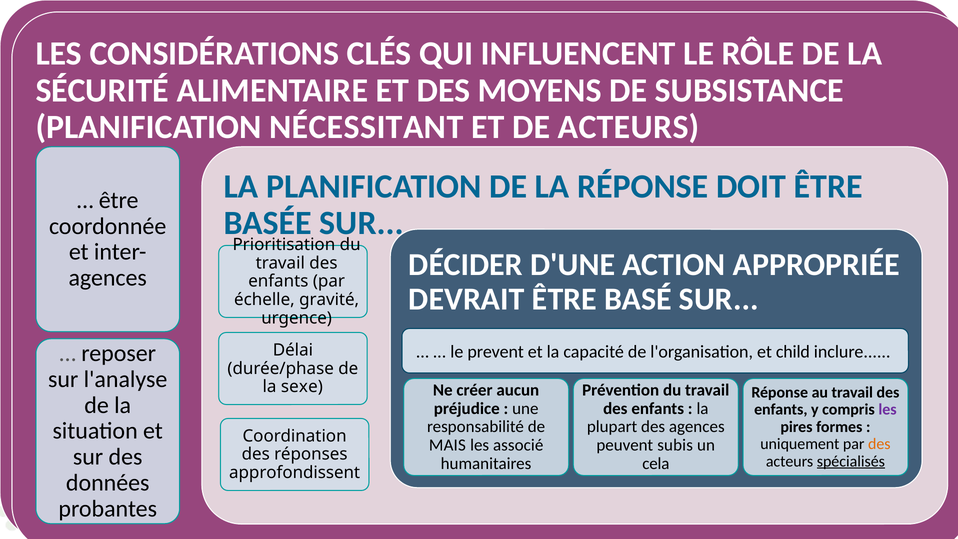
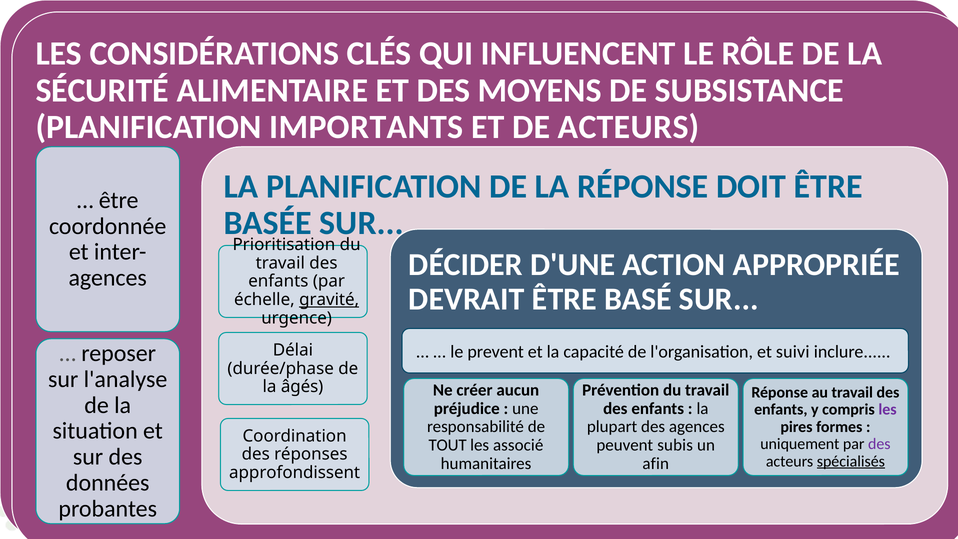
NÉCESSITANT: NÉCESSITANT -> IMPORTANTS (366, 127)
gravité underline: none -> present (329, 300)
et child: child -> suivi (793, 352)
sexe: sexe -> âgés (302, 387)
des colour: orange -> purple (879, 444)
MAIS: MAIS -> TOUT (448, 445)
cela: cela -> afin (656, 463)
